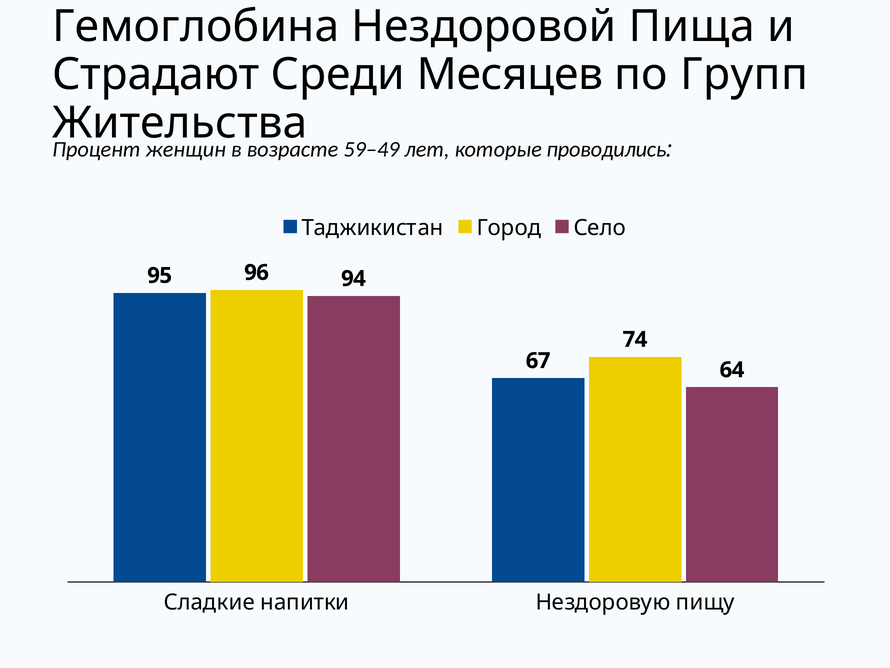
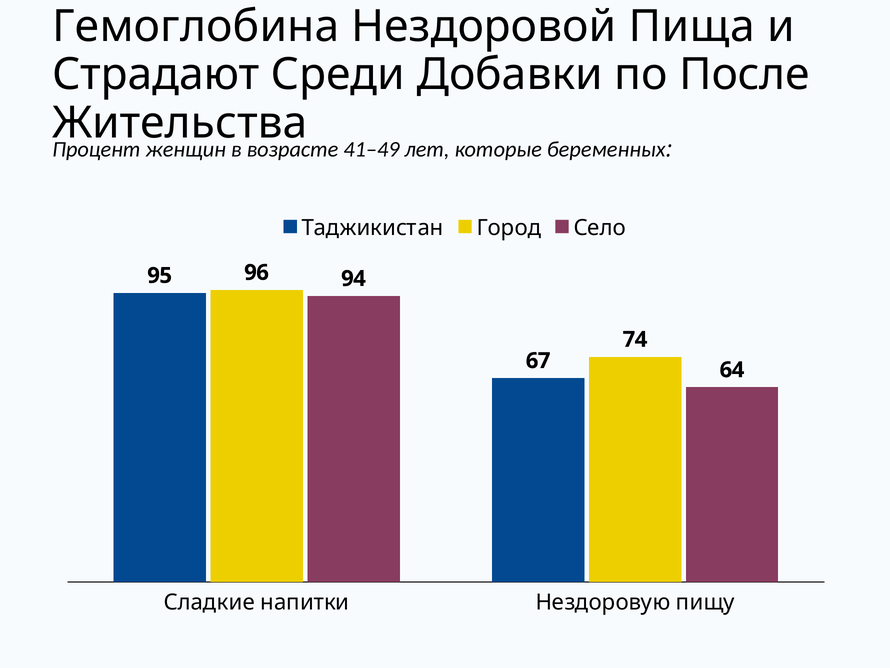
Месяцев: Месяцев -> Добавки (510, 75)
Групп: Групп -> После (744, 75)
59–49: 59–49 -> 41–49 (371, 149)
проводились: проводились -> беременных (606, 149)
